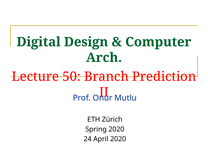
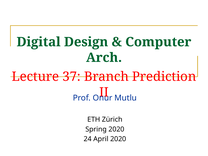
50: 50 -> 37 (72, 77)
